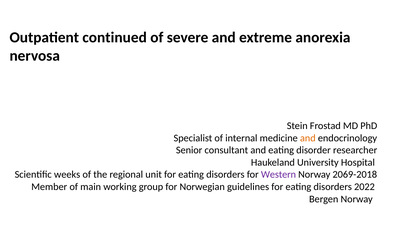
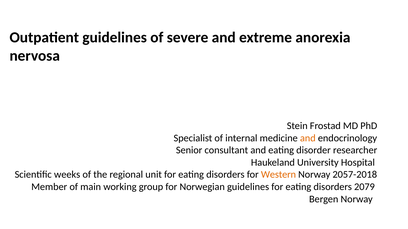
Outpatient continued: continued -> guidelines (115, 38)
Western colour: purple -> orange (278, 175)
2069-2018: 2069-2018 -> 2057-2018 (355, 175)
2022: 2022 -> 2079 (364, 187)
